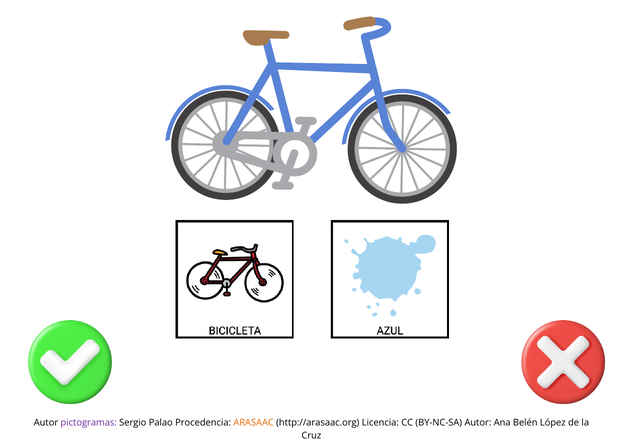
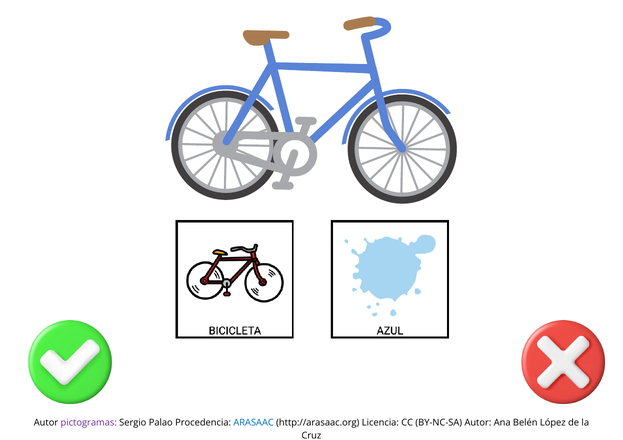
ARASAAC colour: orange -> blue (254, 423)
